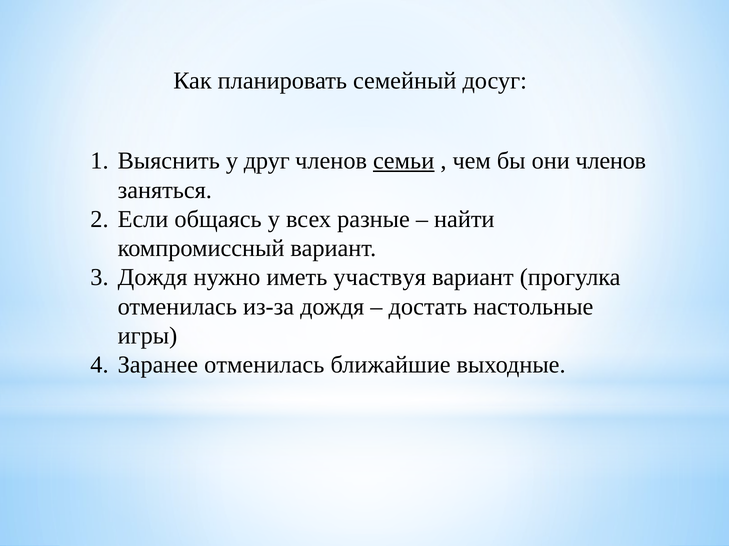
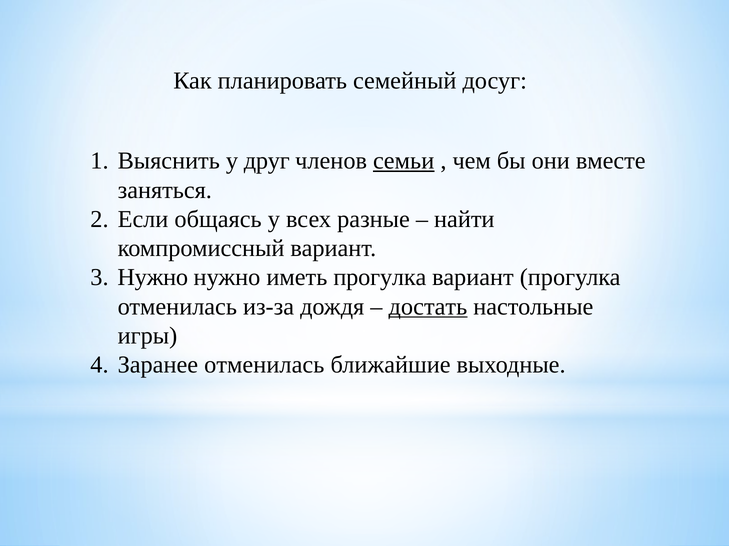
они членов: членов -> вместе (611, 161)
Дождя: Дождя -> Нужно (153, 278)
иметь участвуя: участвуя -> прогулка (380, 278)
достать underline: none -> present (428, 307)
